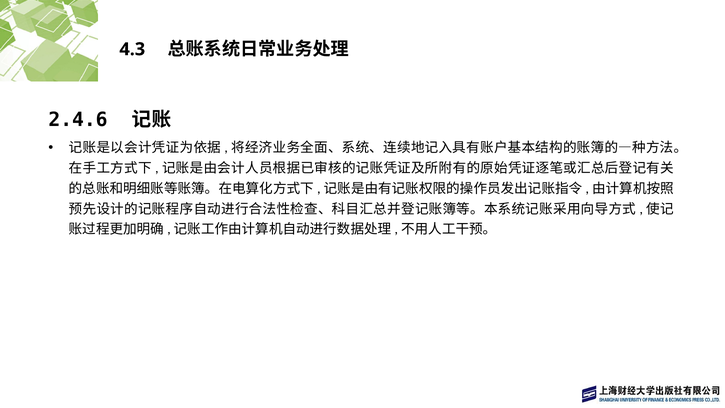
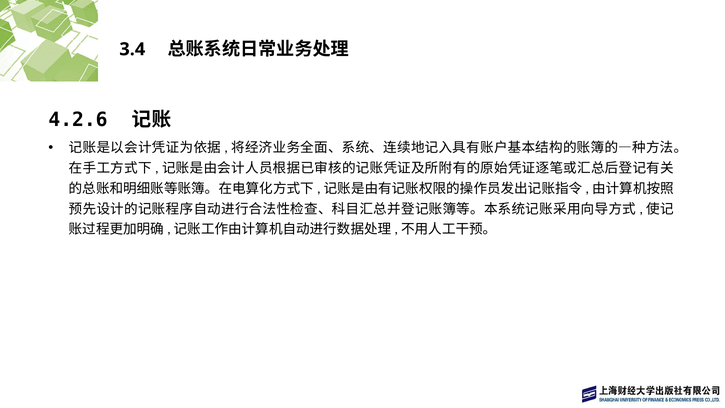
4.3: 4.3 -> 3.4 (132, 49)
2.4.6: 2.4.6 -> 4.2.6 (78, 120)
